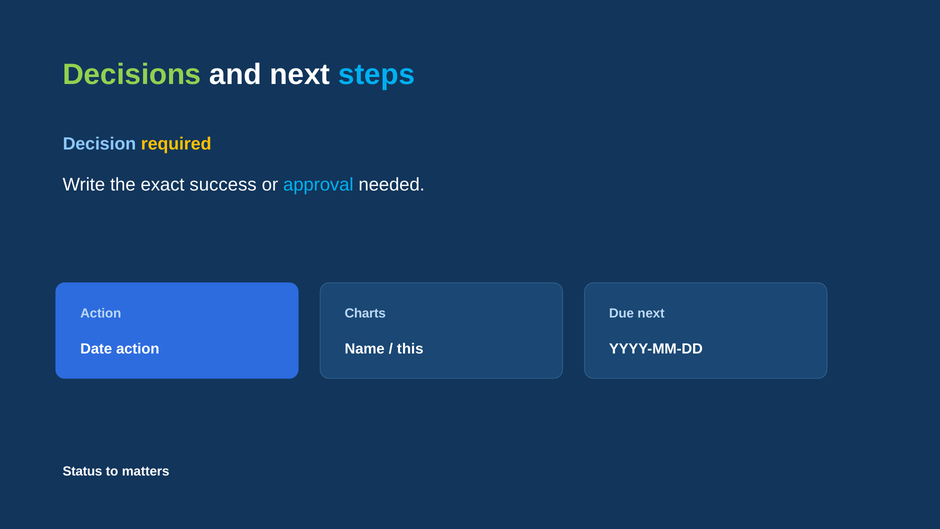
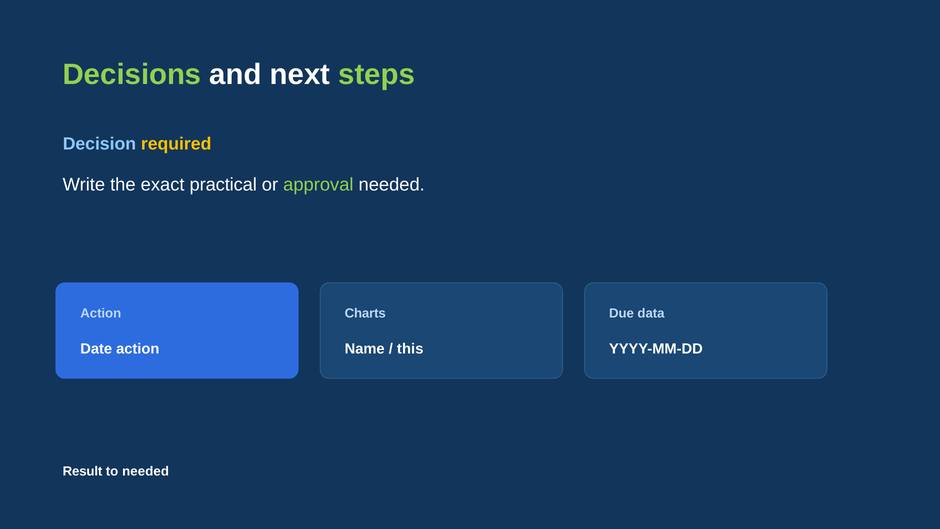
steps colour: light blue -> light green (377, 75)
success: success -> practical (223, 185)
approval colour: light blue -> light green (318, 185)
Due next: next -> data (651, 313)
Status: Status -> Result (82, 471)
to matters: matters -> needed (146, 471)
